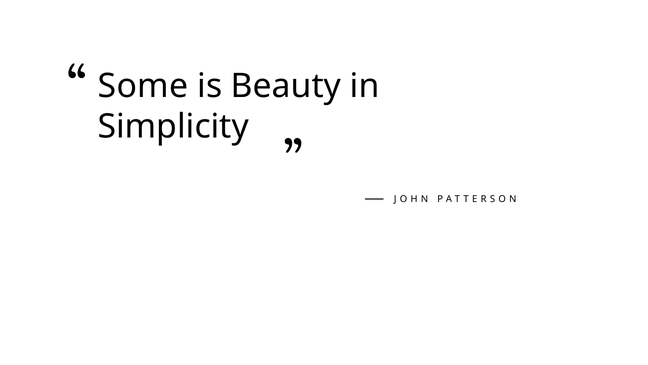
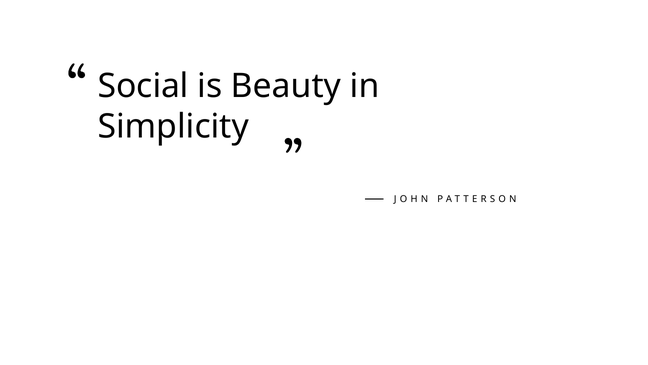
Some: Some -> Social (143, 86)
